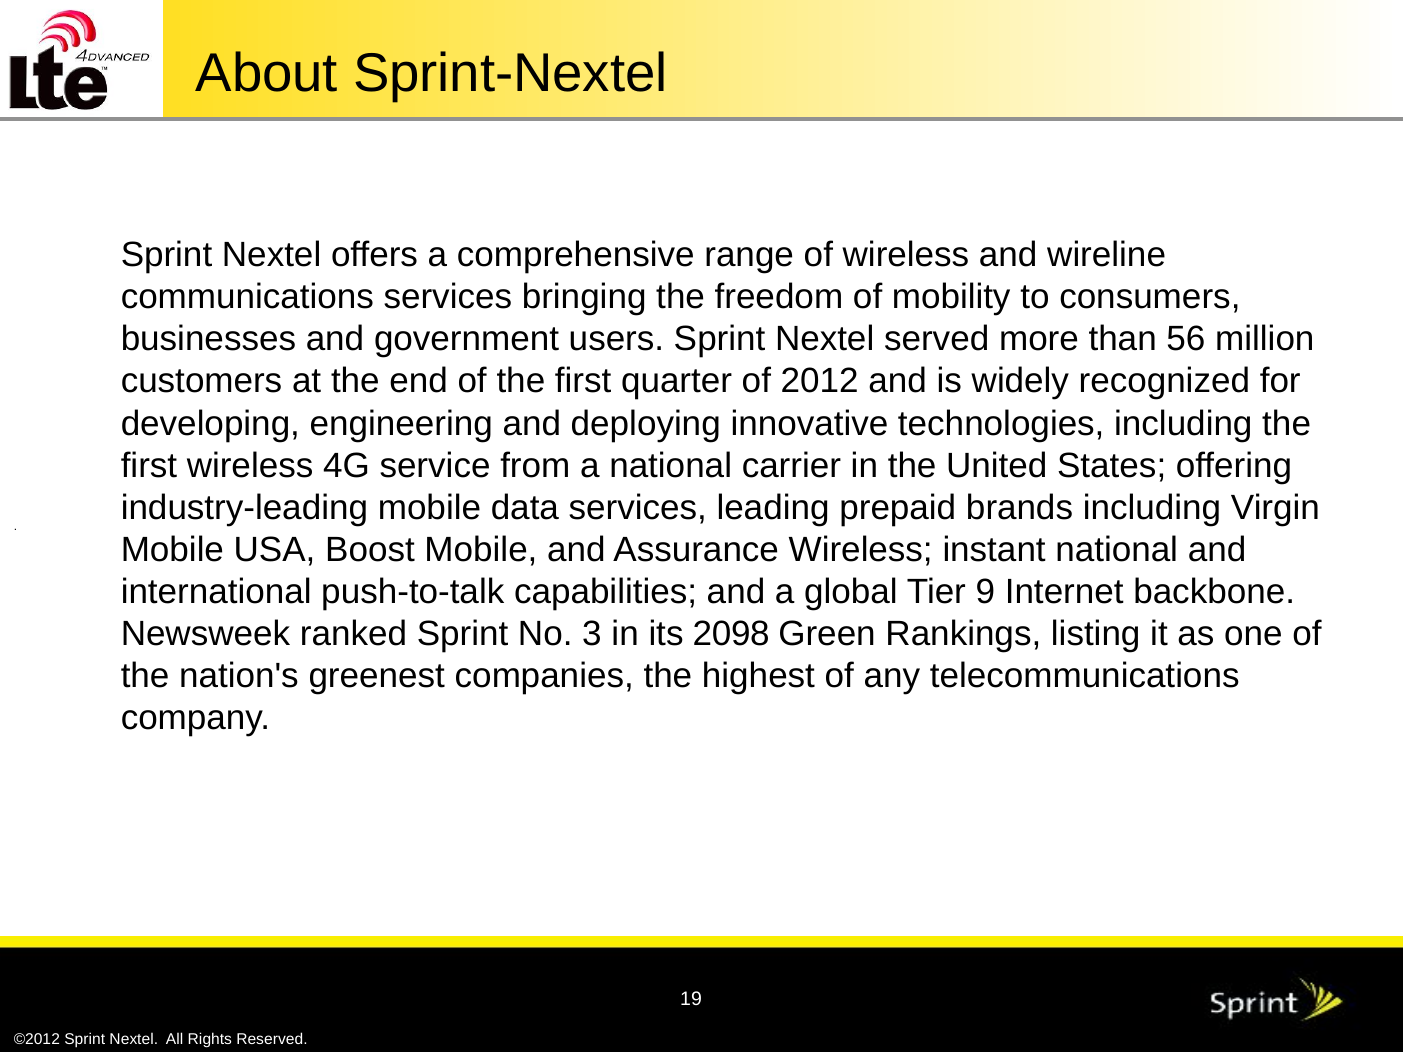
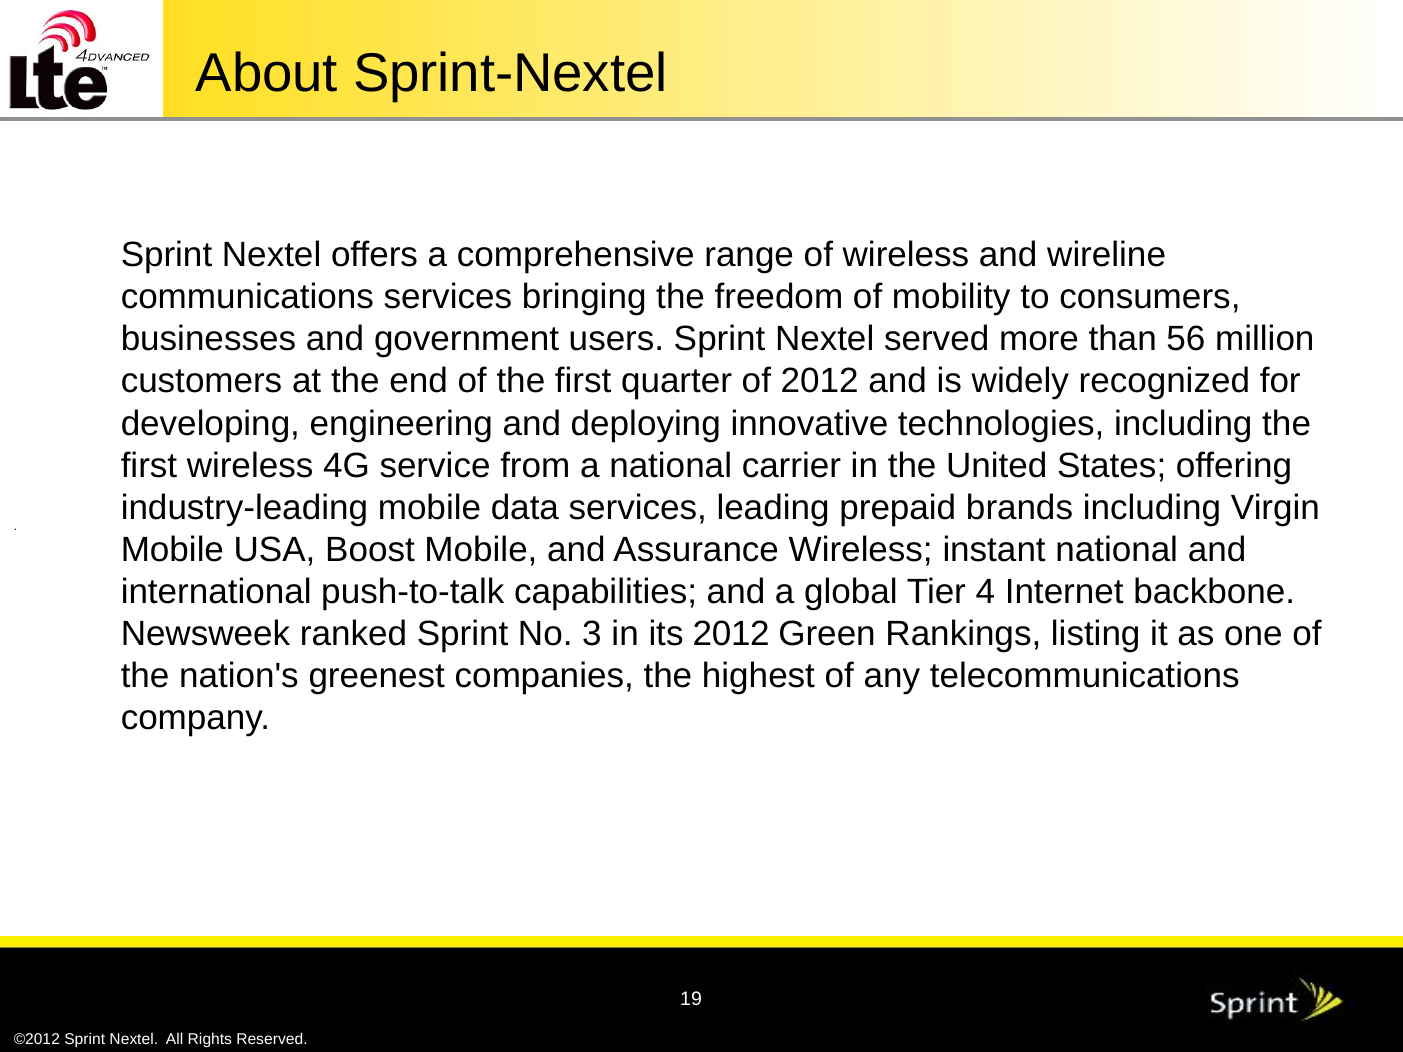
9: 9 -> 4 (985, 592)
its 2098: 2098 -> 2012 (731, 634)
